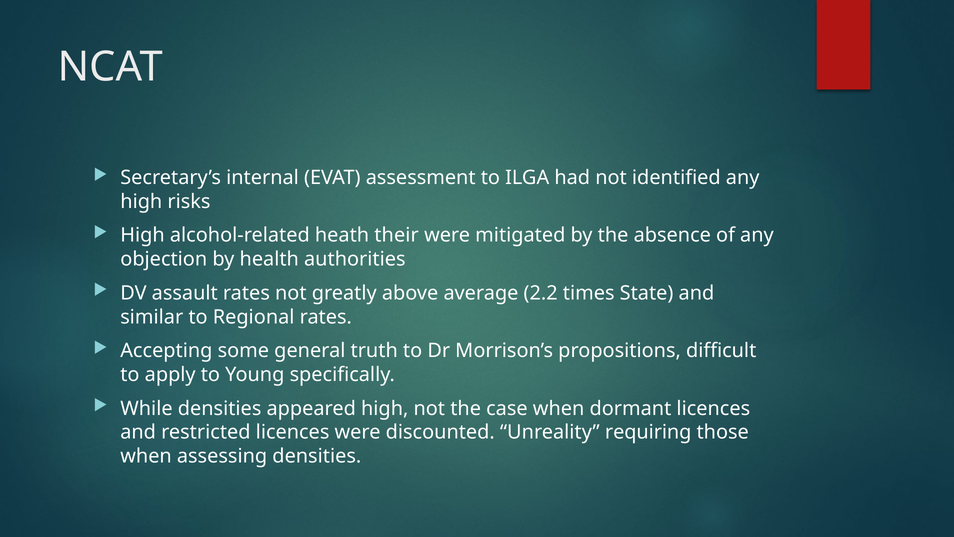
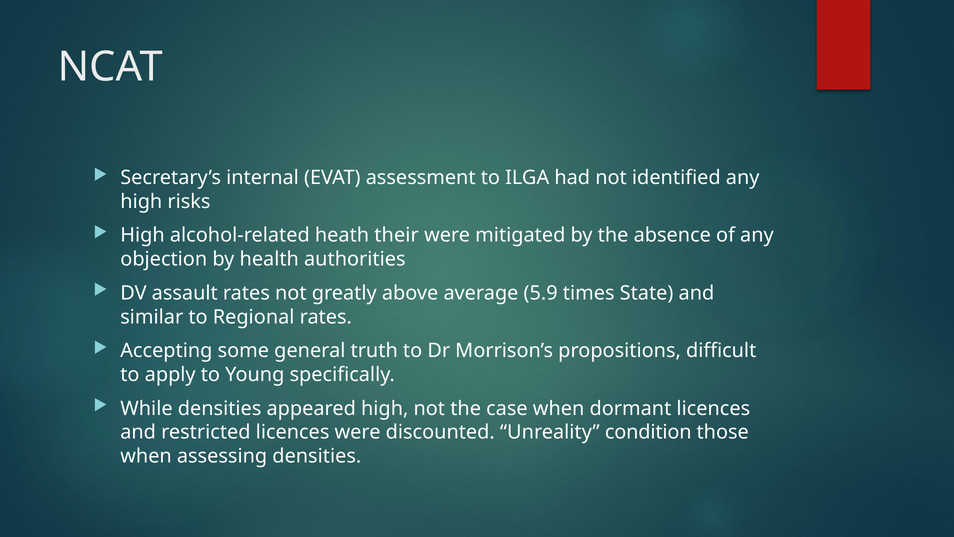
2.2: 2.2 -> 5.9 (541, 293)
requiring: requiring -> condition (648, 432)
